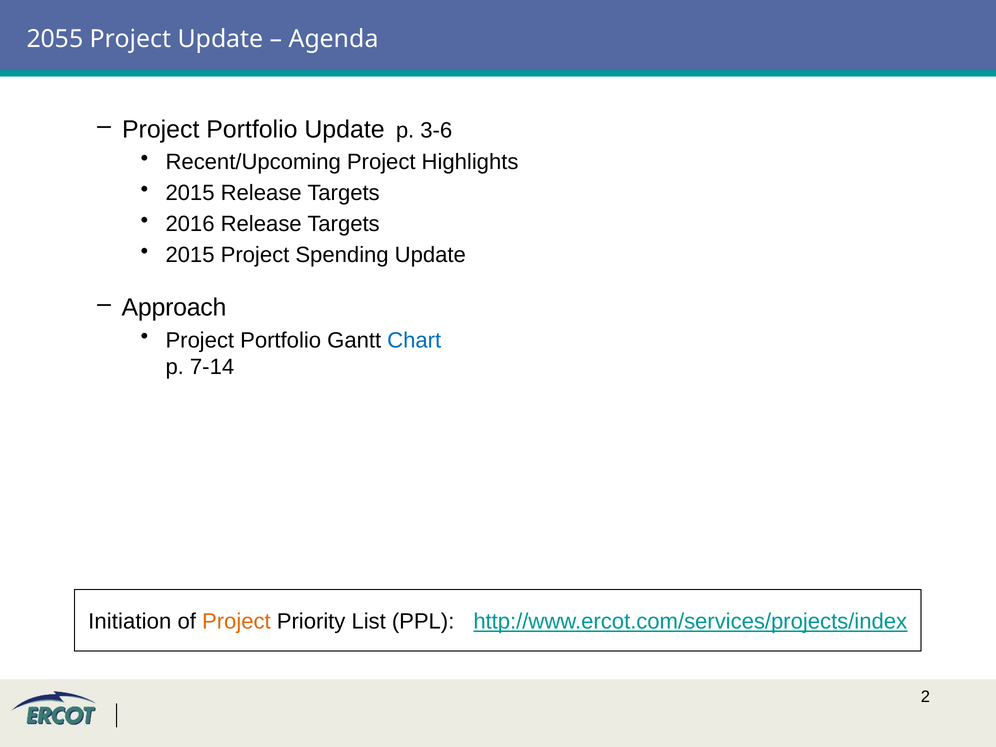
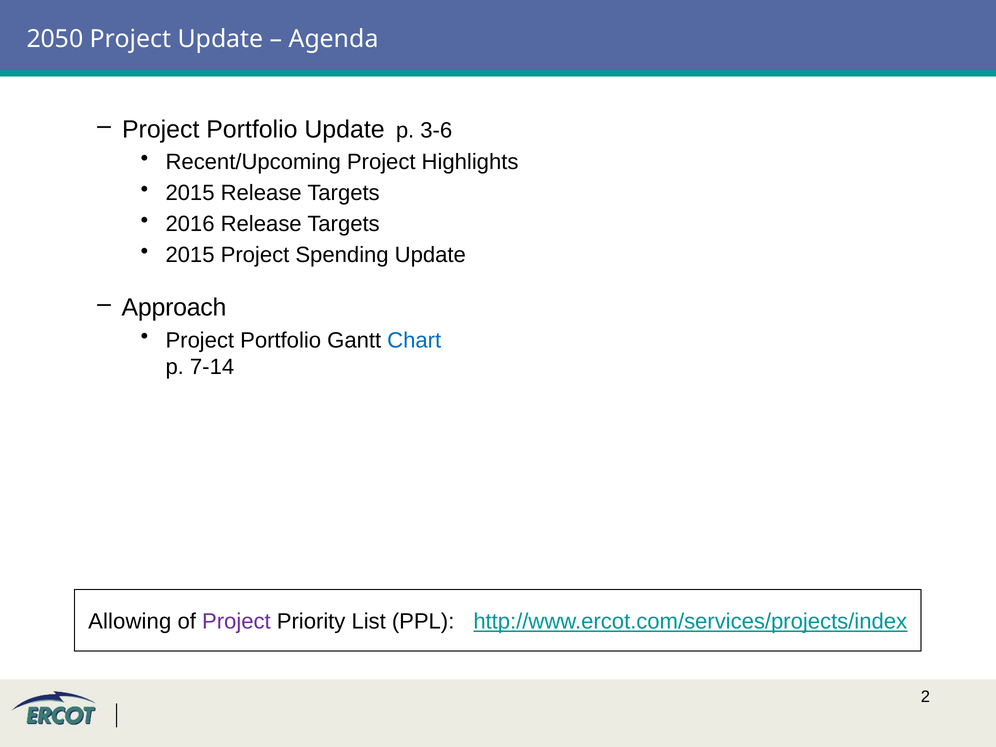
2055: 2055 -> 2050 (55, 39)
Initiation: Initiation -> Allowing (130, 622)
Project colour: orange -> purple (236, 622)
